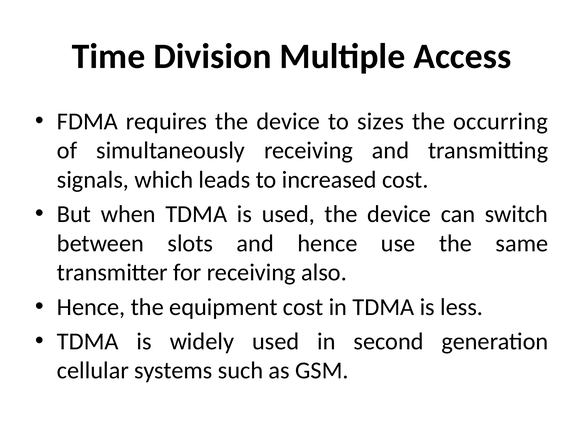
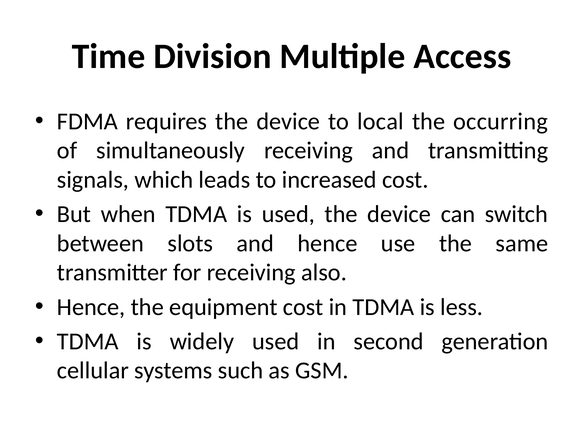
sizes: sizes -> local (380, 121)
